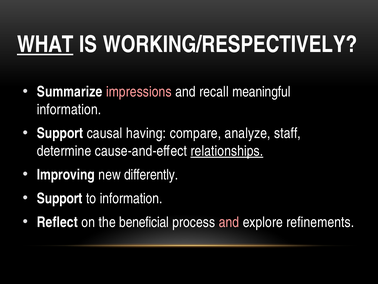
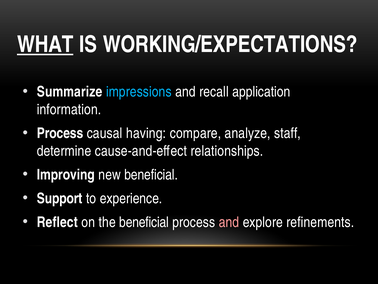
WORKING/RESPECTIVELY: WORKING/RESPECTIVELY -> WORKING/EXPECTATIONS (230, 44)
impressions colour: pink -> light blue (139, 92)
meaningful: meaningful -> application (261, 92)
Support: Support -> Process (60, 133)
relationships underline: present -> none (227, 151)
new differently: differently -> beneficial (151, 174)
to information: information -> experience (131, 198)
